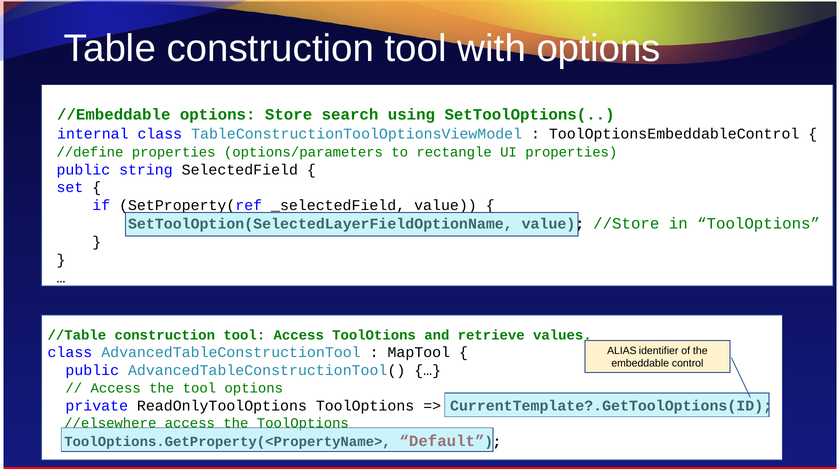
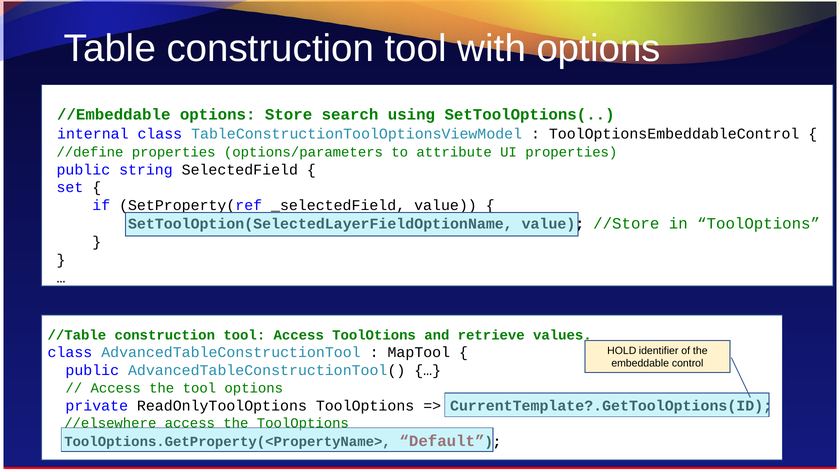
rectangle: rectangle -> attribute (454, 152)
ALIAS: ALIAS -> HOLD (622, 351)
